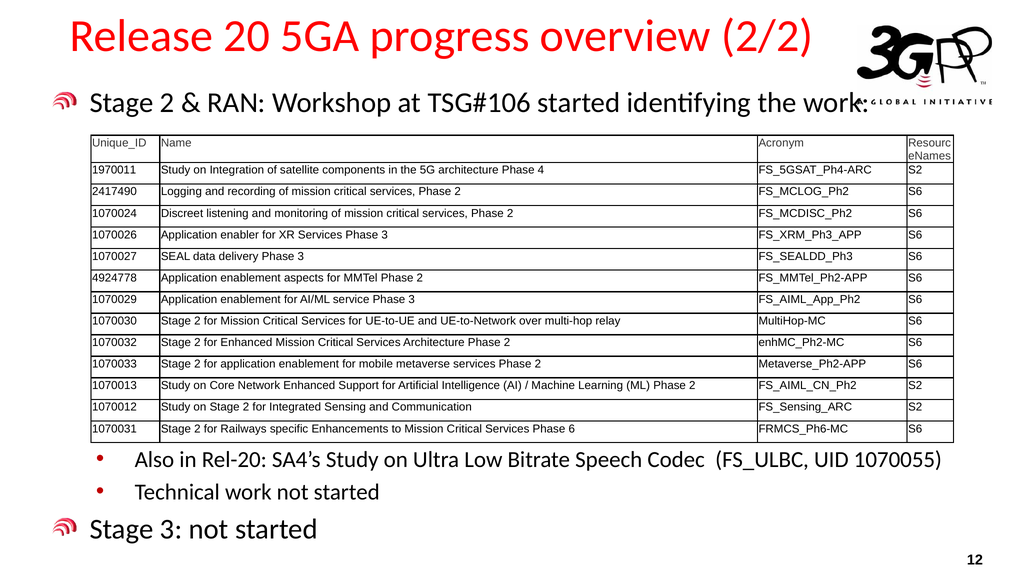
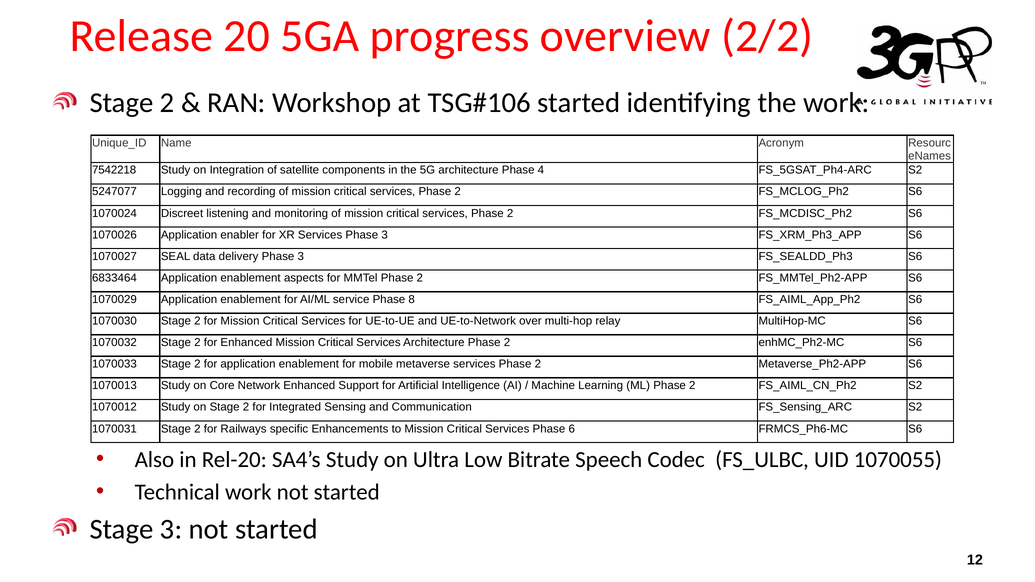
1970011: 1970011 -> 7542218 (114, 170)
2417490: 2417490 -> 5247077 (114, 192)
4924778: 4924778 -> 6833464 (114, 278)
service Phase 3: 3 -> 8 (412, 300)
